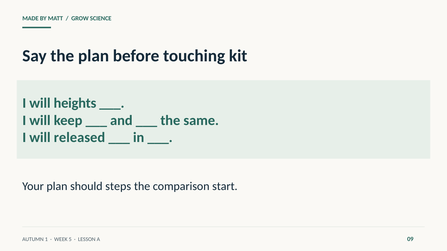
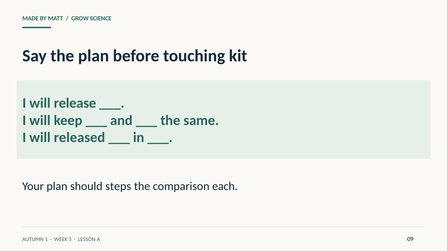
heights: heights -> release (75, 103)
start: start -> each (225, 187)
